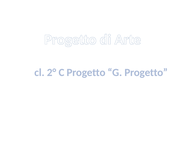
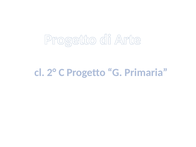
G Progetto: Progetto -> Primaria (146, 72)
